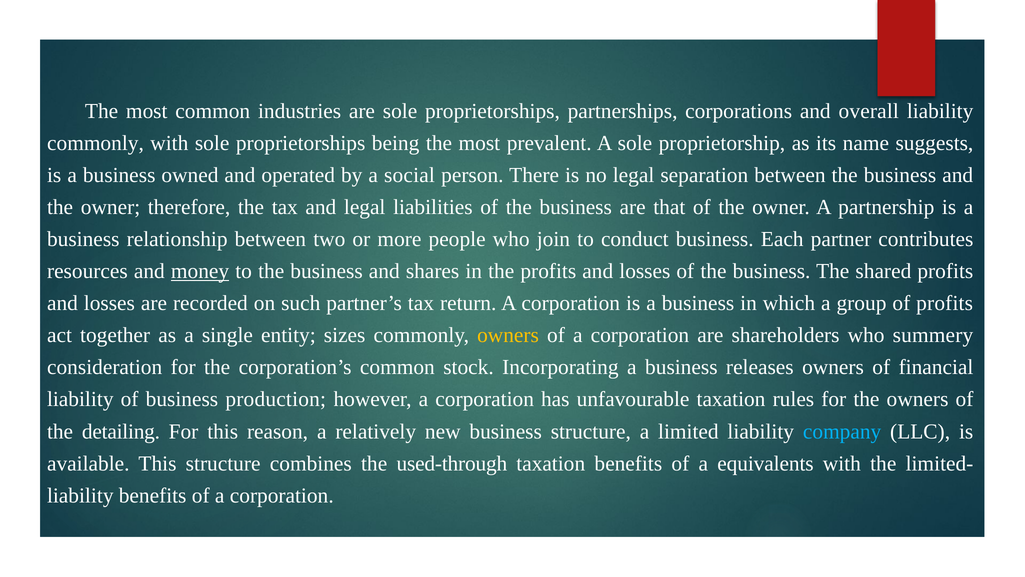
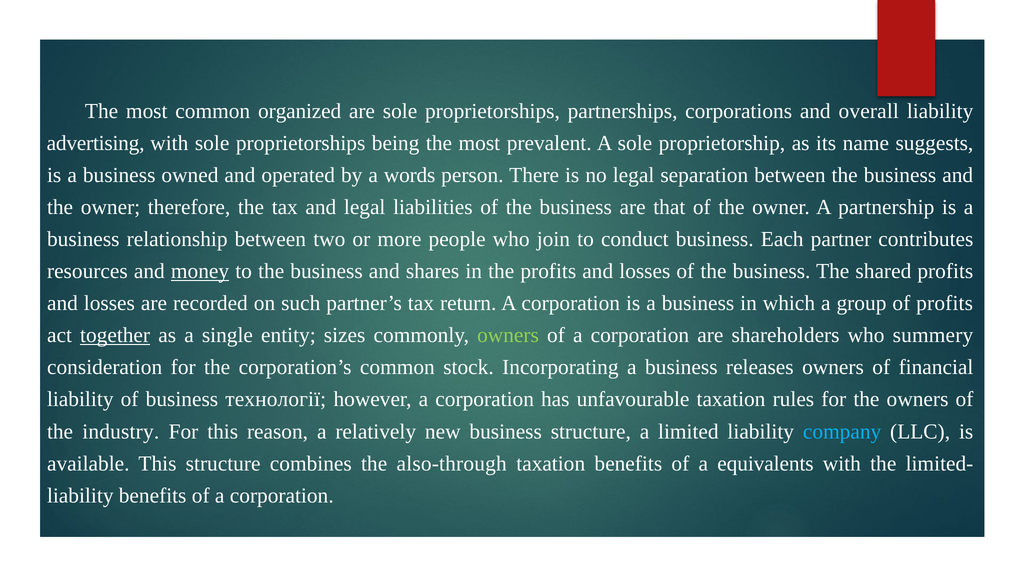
industries: industries -> organized (300, 111)
commonly: commonly -> advertising (96, 143)
social: social -> words (410, 175)
together underline: none -> present (115, 335)
owners colour: yellow -> light green (508, 335)
production: production -> технології (276, 399)
detailing: detailing -> industry (121, 431)
used-through: used-through -> also-through (452, 463)
